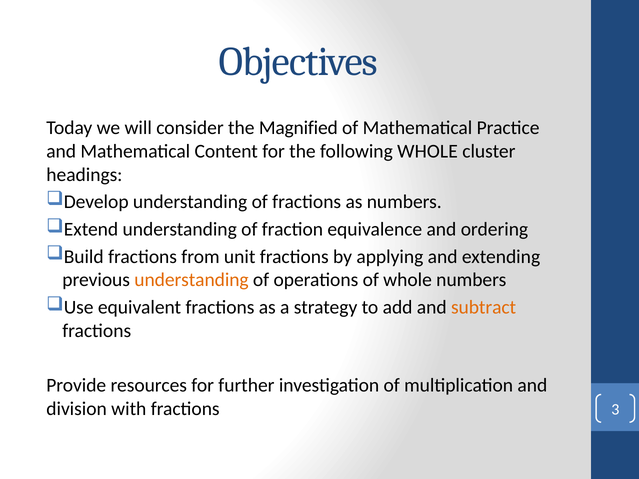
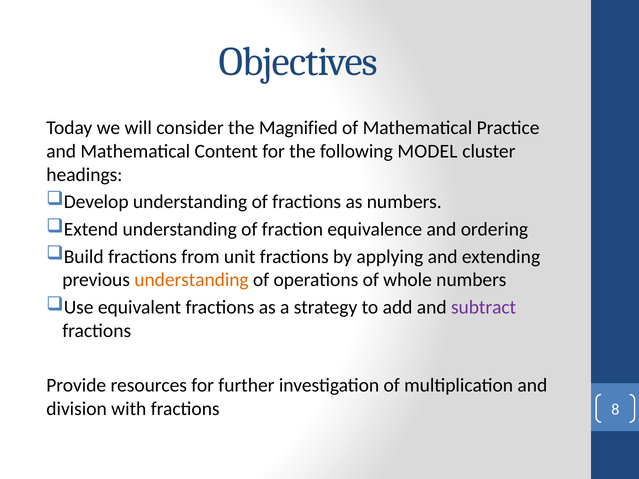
following WHOLE: WHOLE -> MODEL (427, 151)
subtract colour: orange -> purple (484, 307)
3: 3 -> 8 (615, 409)
